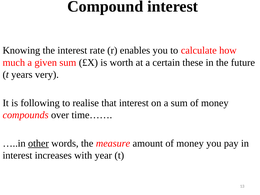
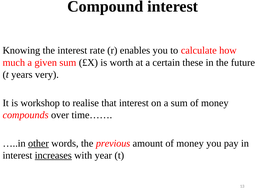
following: following -> workshop (40, 103)
measure: measure -> previous (113, 143)
increases underline: none -> present (53, 155)
